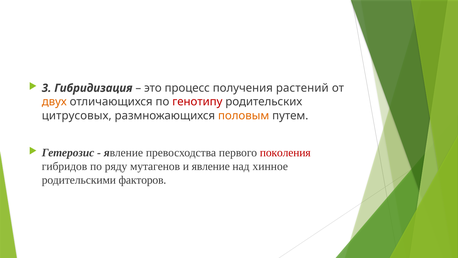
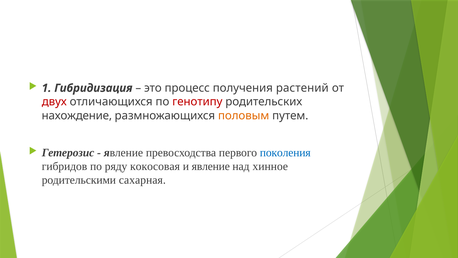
3: 3 -> 1 (47, 88)
двух colour: orange -> red (54, 102)
цитрусовых: цитрусовых -> нахождение (77, 115)
поколения colour: red -> blue (285, 152)
мутагенов: мутагенов -> кокосовая (155, 166)
факторов: факторов -> сахарная (142, 180)
